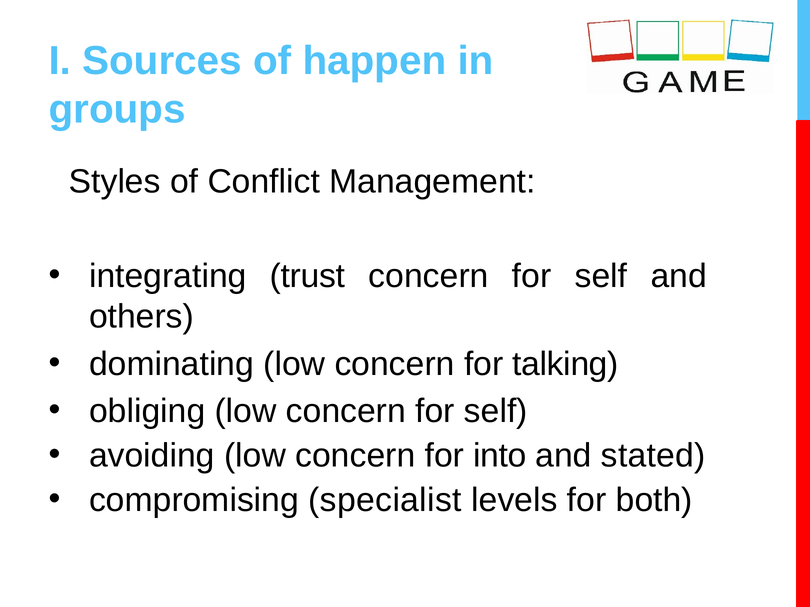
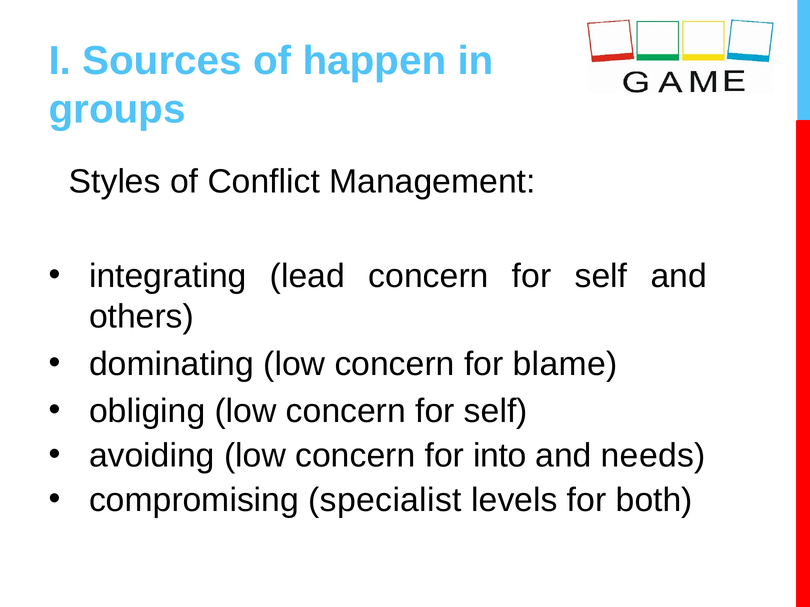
trust: trust -> lead (307, 276)
talking: talking -> blame (565, 364)
stated: stated -> needs (653, 456)
